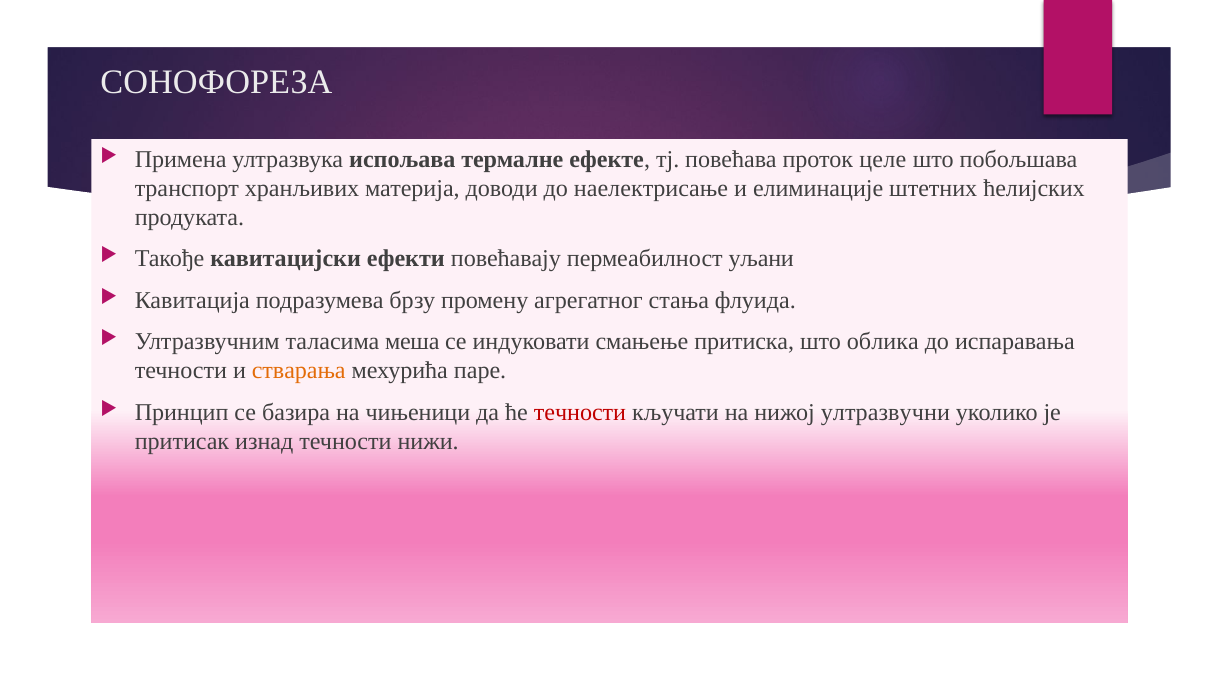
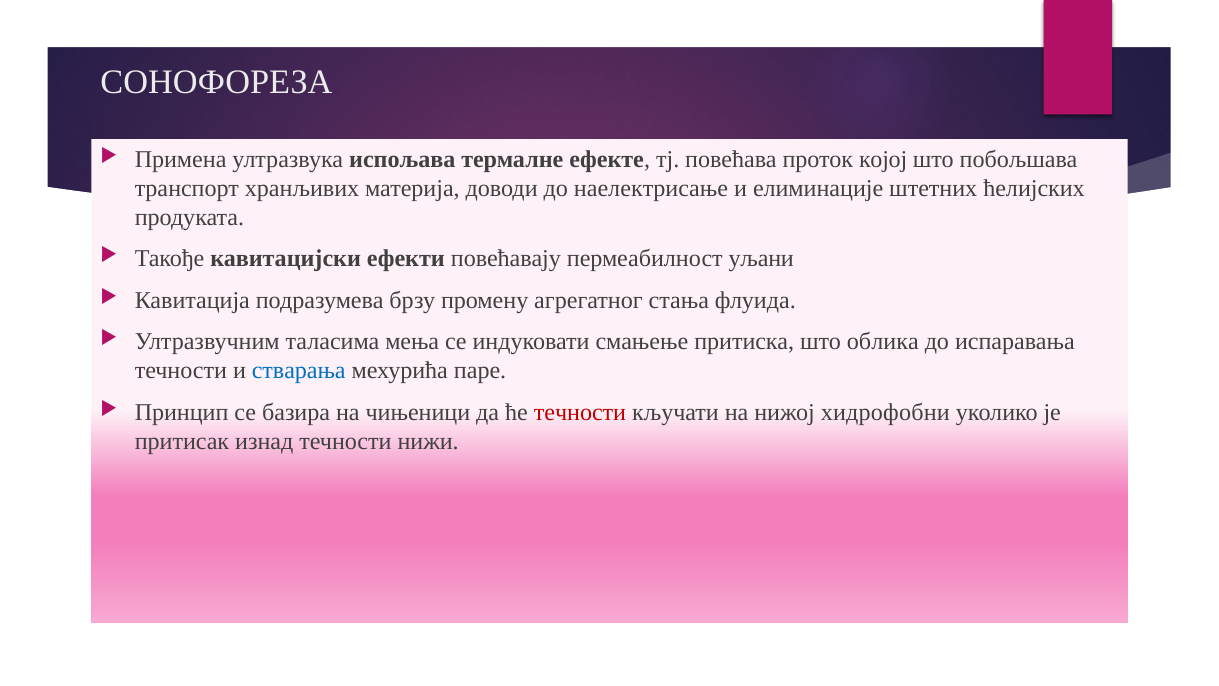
целе: целе -> којој (883, 159)
меша: меша -> мења (412, 342)
стварања colour: orange -> blue (299, 371)
ултразвучни: ултразвучни -> хидрофобни (885, 412)
